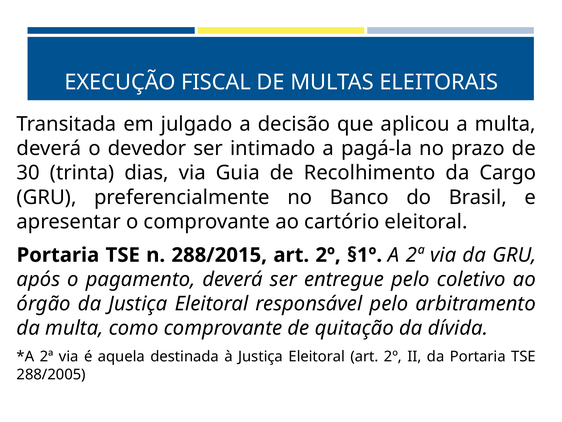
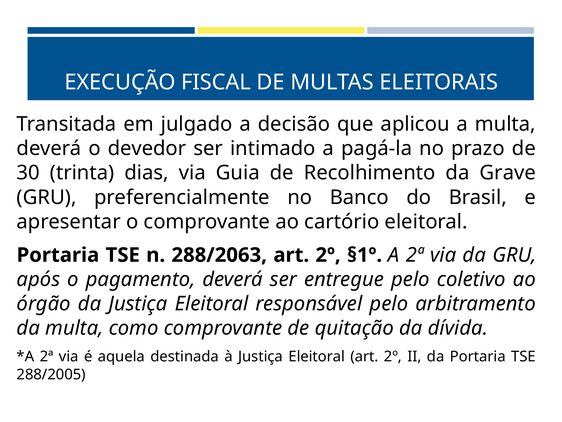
Cargo: Cargo -> Grave (508, 173)
288/2015: 288/2015 -> 288/2063 (219, 255)
